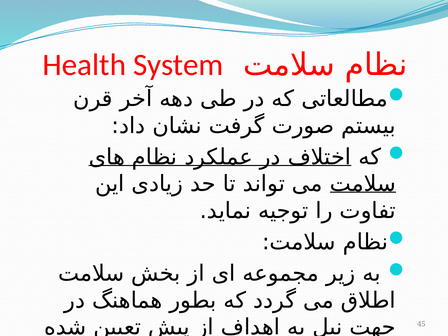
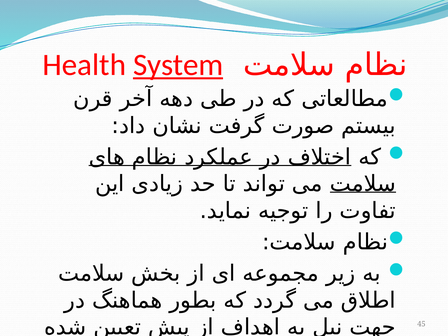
System underline: none -> present (178, 65)
